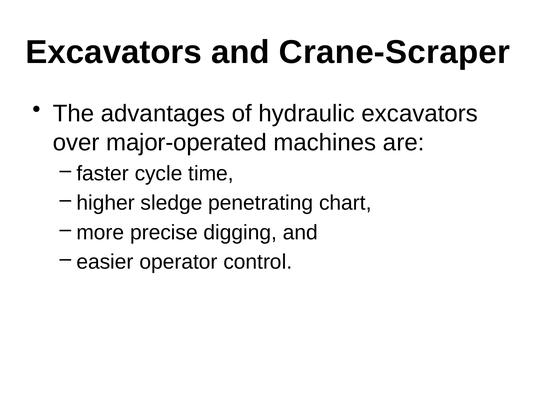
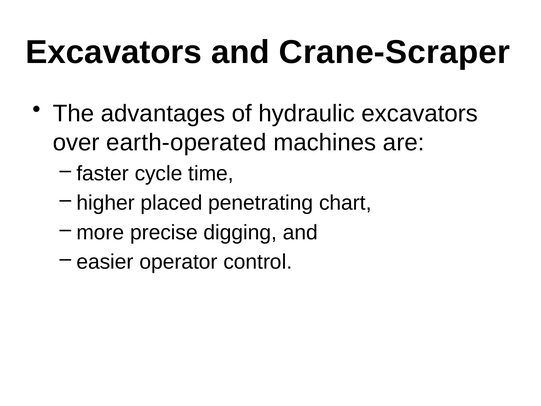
major-operated: major-operated -> earth-operated (186, 142)
sledge: sledge -> placed (172, 203)
